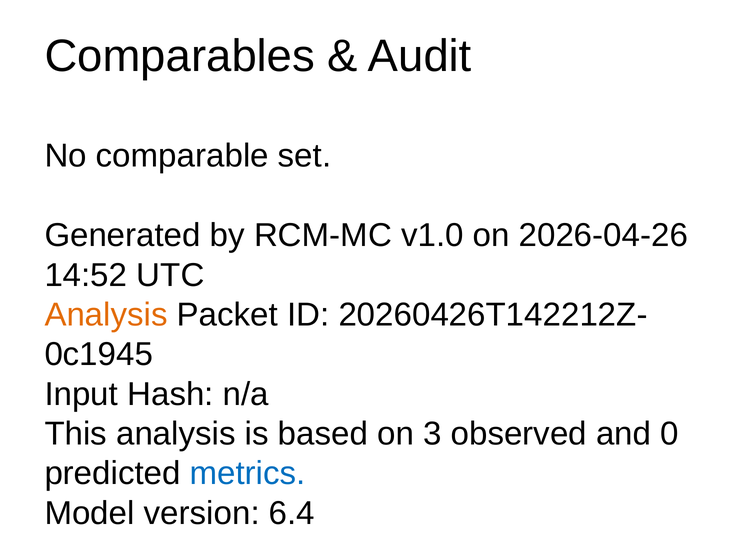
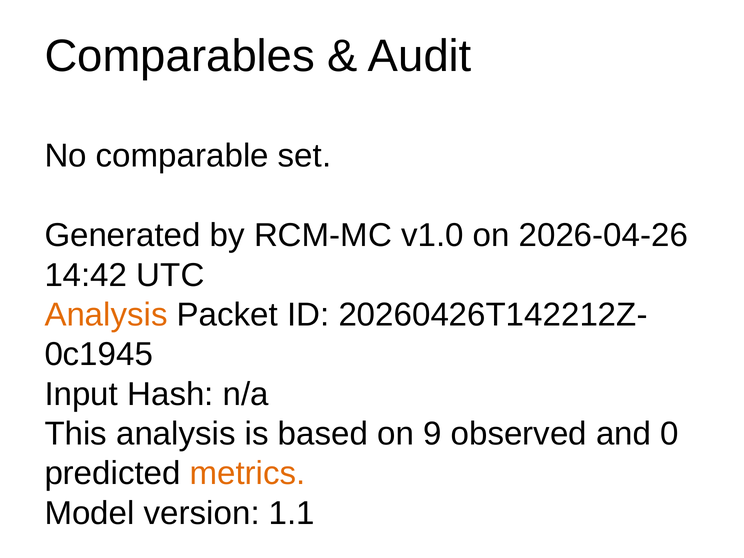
14:52: 14:52 -> 14:42 (86, 275)
3: 3 -> 9 (432, 434)
metrics colour: blue -> orange (248, 474)
6.4: 6.4 -> 1.1 (292, 513)
